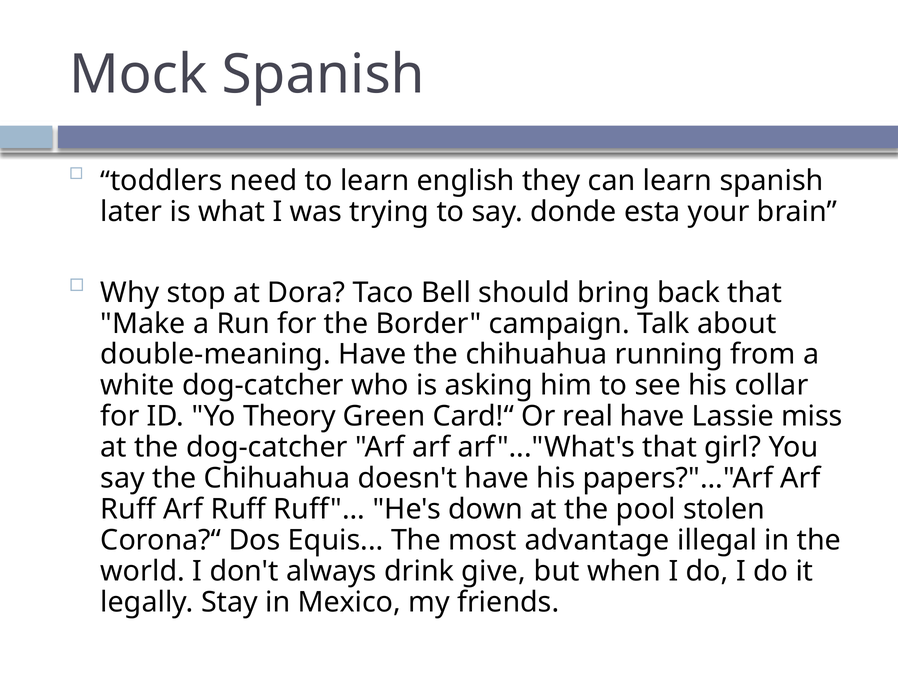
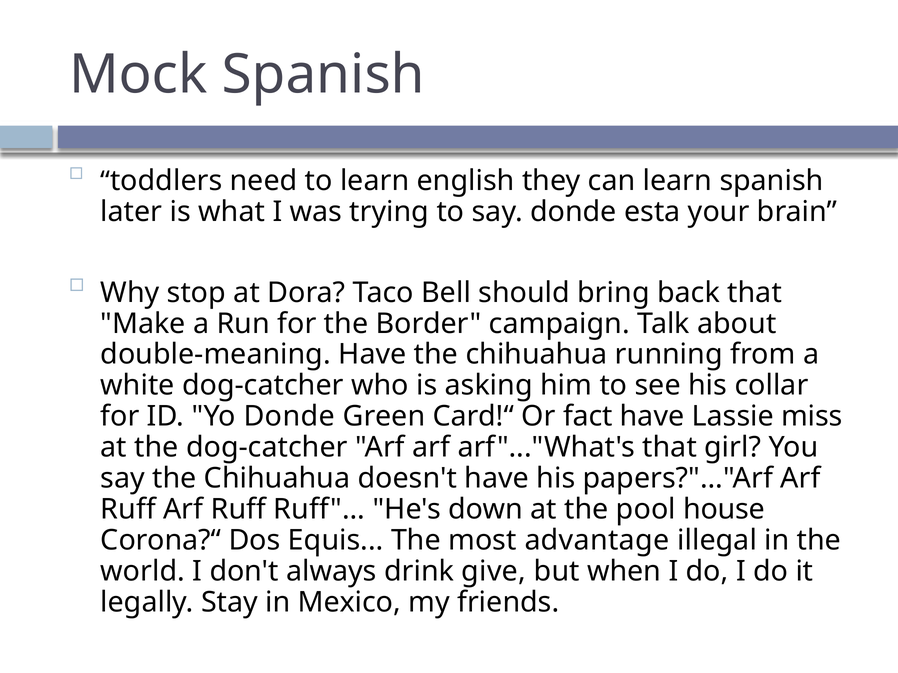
Yo Theory: Theory -> Donde (289, 417)
real: real -> fact (588, 417)
stolen: stolen -> house (724, 510)
